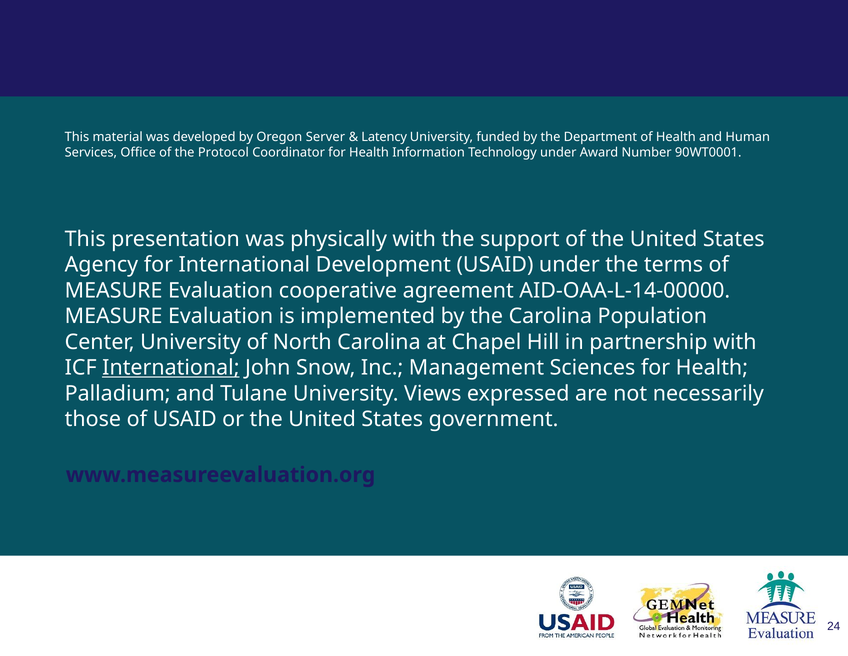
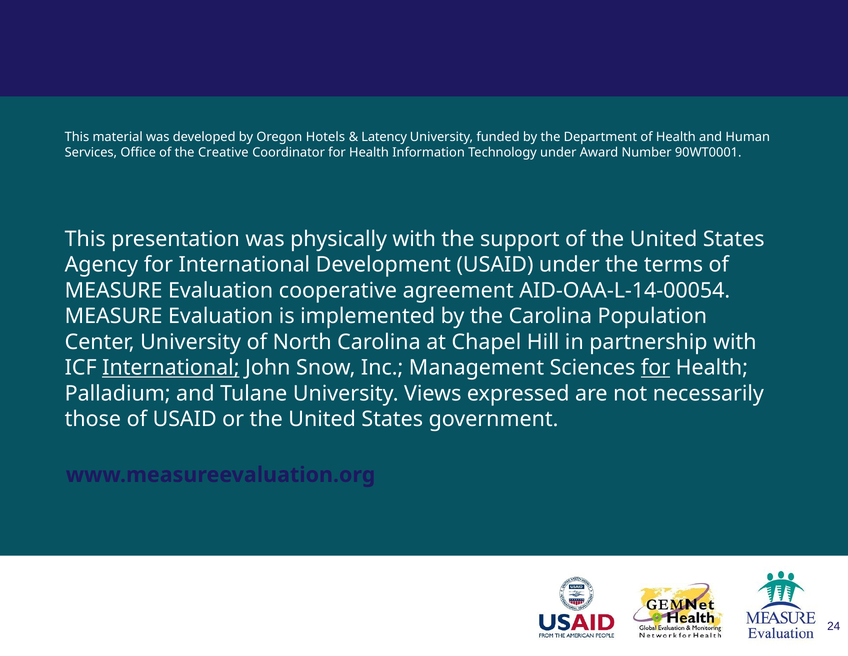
Server: Server -> Hotels (325, 137)
Protocol: Protocol -> Creative (223, 152)
AID-OAA-L-14-00000: AID-OAA-L-14-00000 -> AID-OAA-L-14-00054 (625, 290)
for underline: none -> present (656, 367)
